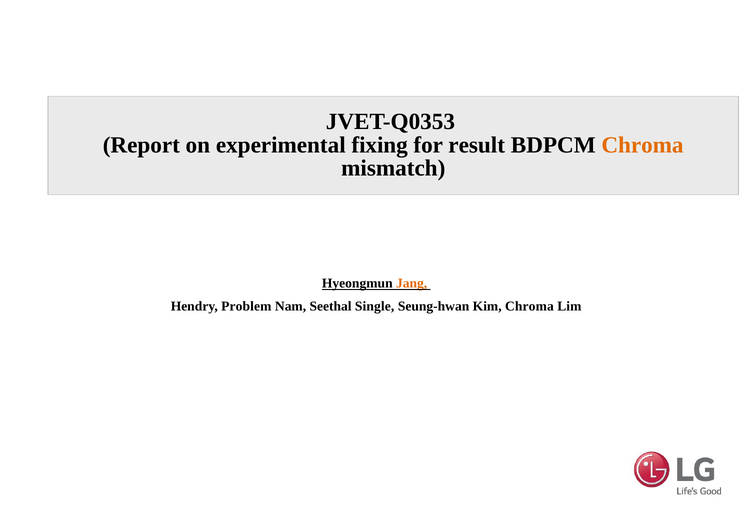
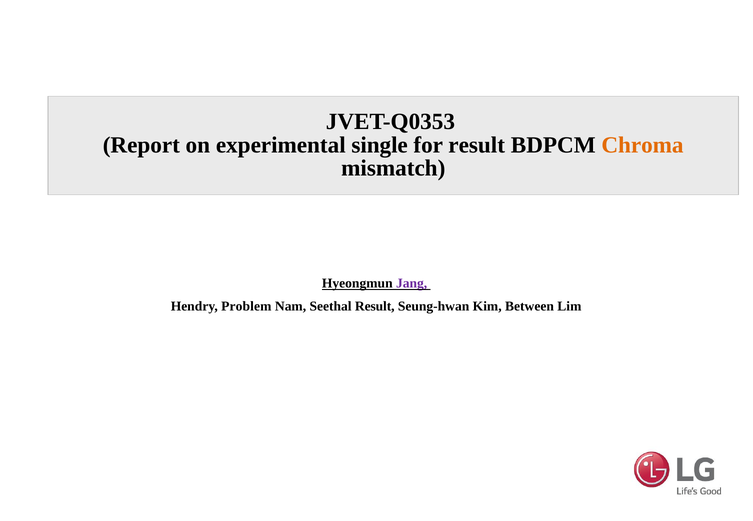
fixing: fixing -> single (380, 145)
Jang colour: orange -> purple (412, 284)
Seethal Single: Single -> Result (375, 307)
Kim Chroma: Chroma -> Between (529, 307)
